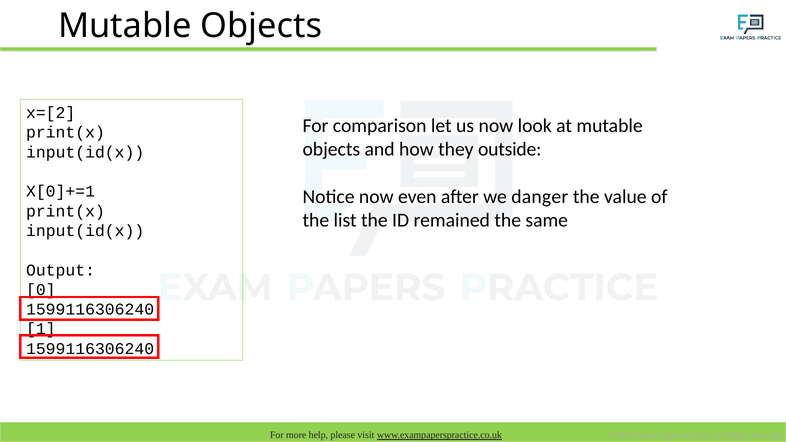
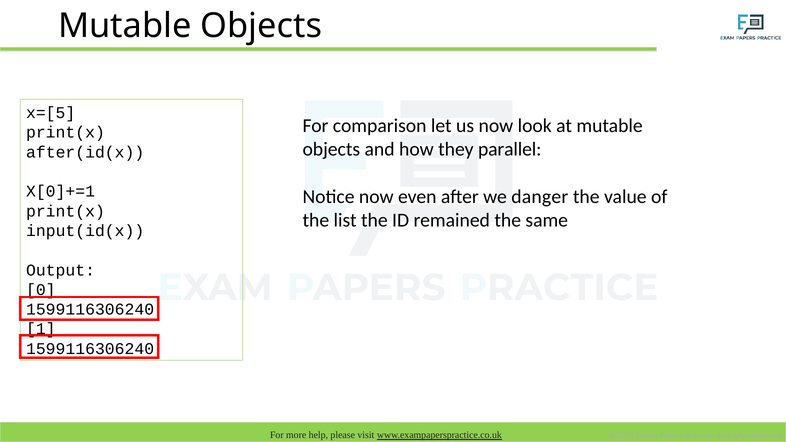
x=[2: x=[2 -> x=[5 (51, 113)
outside: outside -> parallel (510, 149)
input(id(x: input(id(x -> after(id(x (85, 152)
